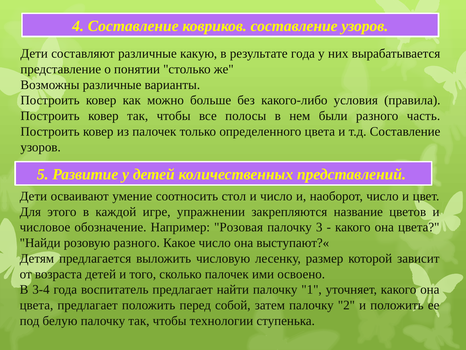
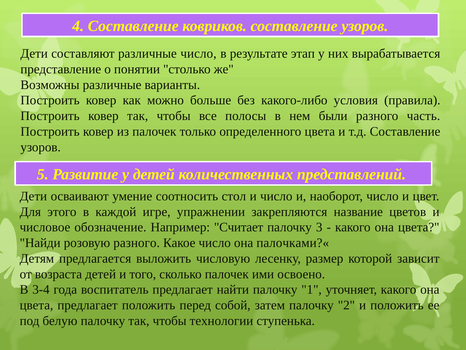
различные какую: какую -> число (198, 54)
результате года: года -> этап (303, 54)
Розовая: Розовая -> Считает (239, 227)
выступают?«: выступают?« -> палочками?« (293, 243)
